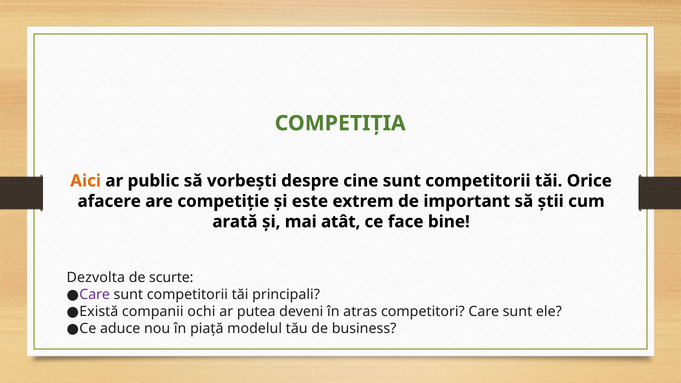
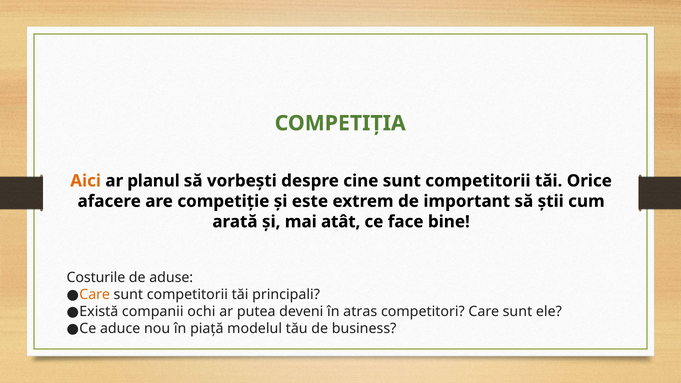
public: public -> planul (154, 181)
Dezvolta: Dezvolta -> Costurile (96, 278)
scurte: scurte -> aduse (171, 278)
Care colour: purple -> orange (95, 295)
